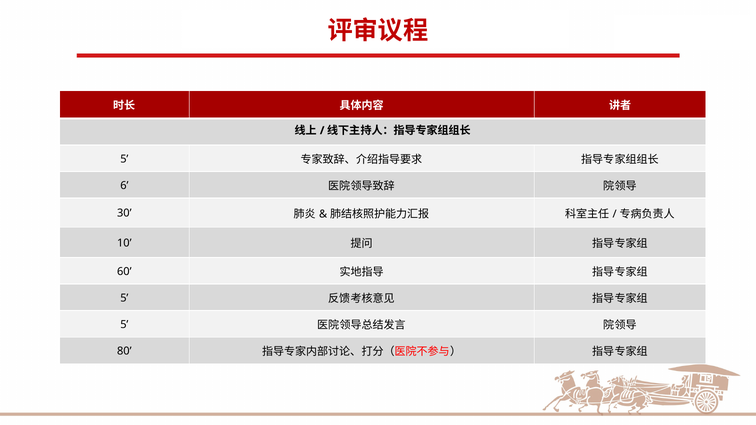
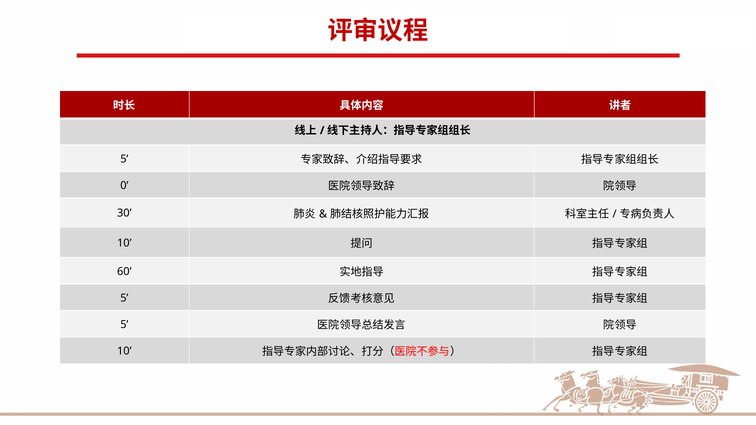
6: 6 -> 0 (124, 186)
80: 80 -> 10 (124, 351)
